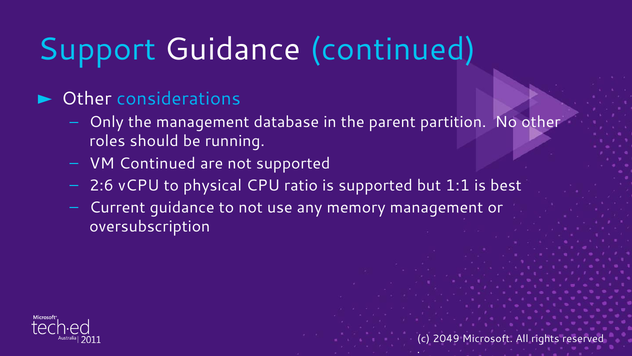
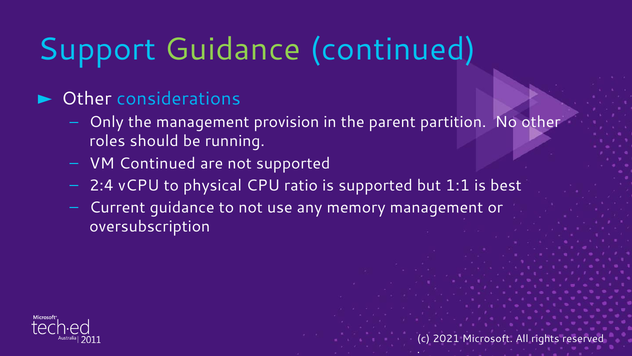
Guidance colour: white -> light green (233, 49)
database: database -> provision (286, 122)
2:6: 2:6 -> 2:4 (101, 185)
2049: 2049 -> 2021 (446, 339)
